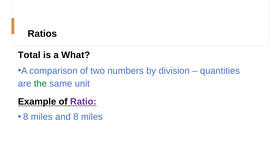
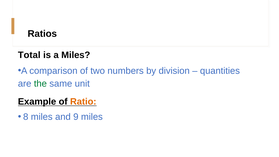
a What: What -> Miles (76, 55)
Ratio colour: purple -> orange (83, 102)
8: 8 -> 9 (76, 117)
